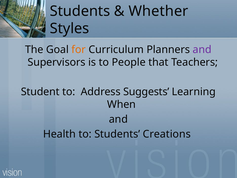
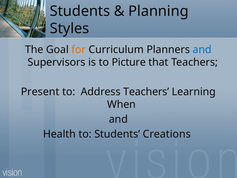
Whether: Whether -> Planning (158, 11)
and colour: purple -> blue (202, 50)
People: People -> Picture (129, 62)
Student: Student -> Present (40, 92)
Address Suggests: Suggests -> Teachers (146, 92)
